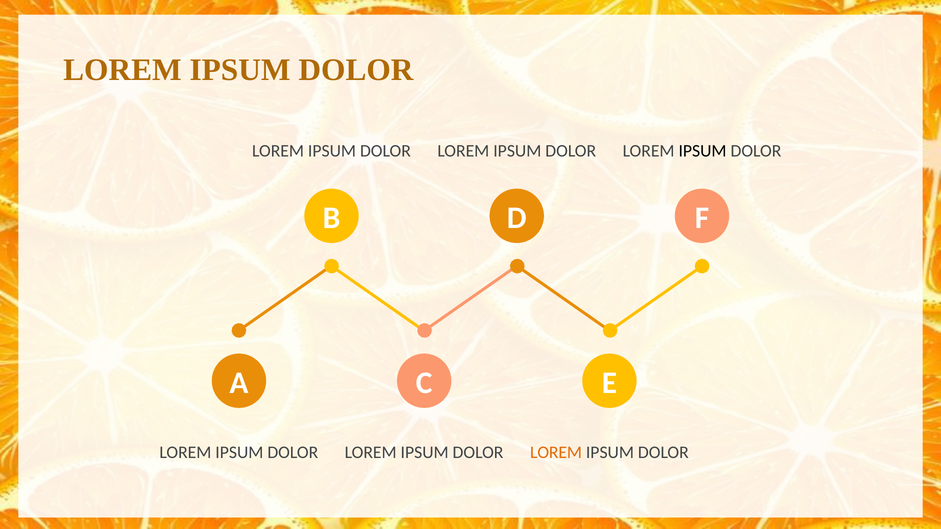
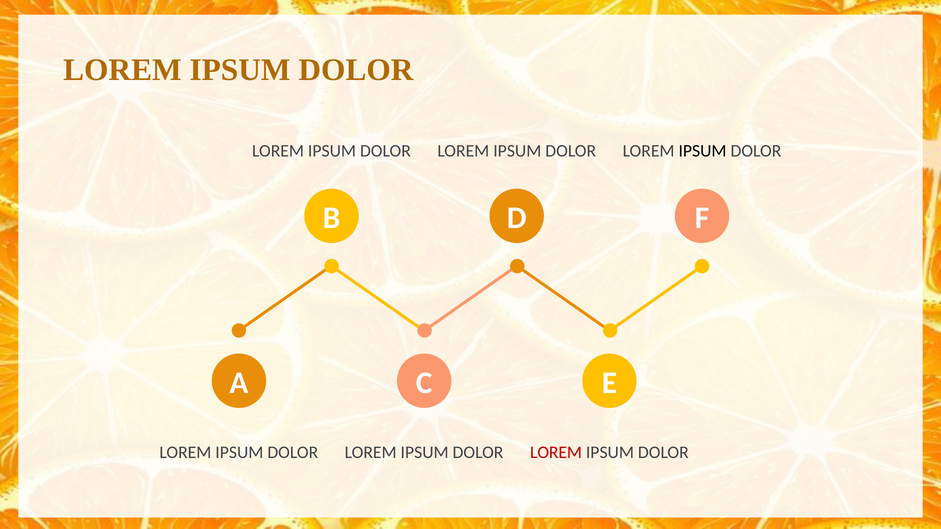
LOREM colour: orange -> red (556, 453)
